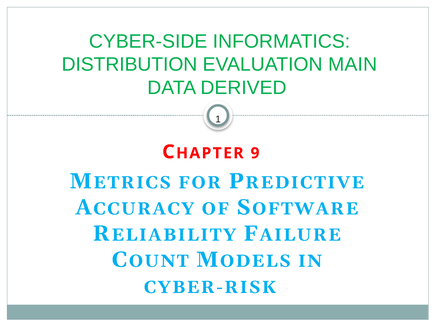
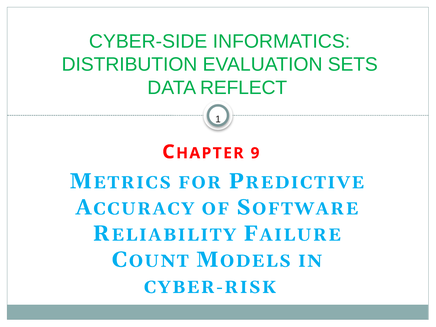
MAIN: MAIN -> SETS (353, 65)
DERIVED: DERIVED -> REFLECT (244, 88)
